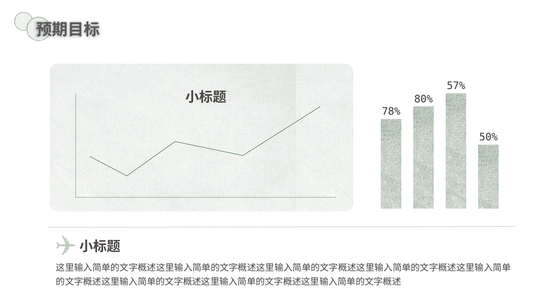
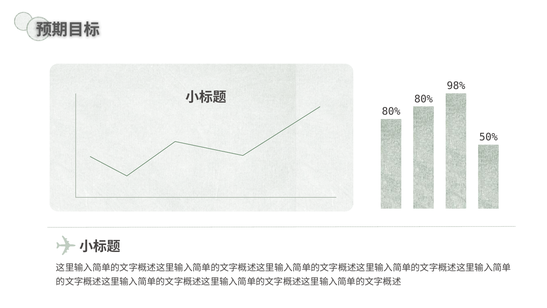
57%: 57% -> 98% (456, 86)
78%: 78% -> 80% (391, 111)
